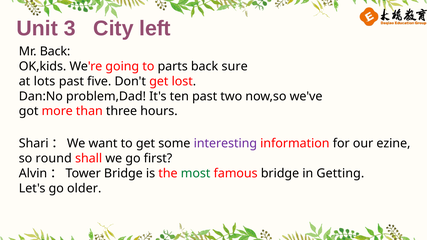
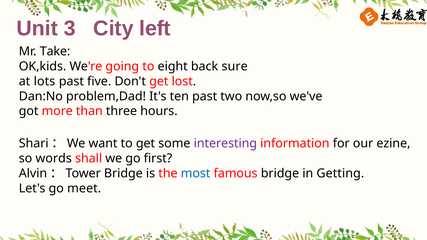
Mr Back: Back -> Take (55, 51)
parts: parts -> eight (173, 66)
round: round -> words (54, 159)
most colour: green -> blue (196, 174)
older: older -> meet (84, 189)
